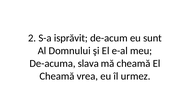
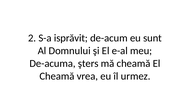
slava: slava -> şters (88, 63)
